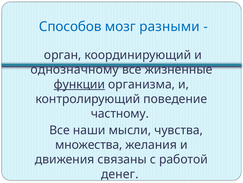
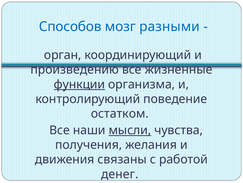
однозначному: однозначному -> произведению (75, 69)
частному: частному -> остатком (120, 113)
мысли underline: none -> present (130, 130)
множества: множества -> получения (89, 144)
